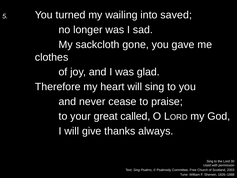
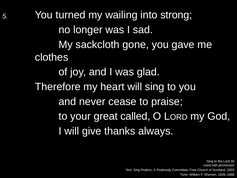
saved: saved -> strong (176, 15)
